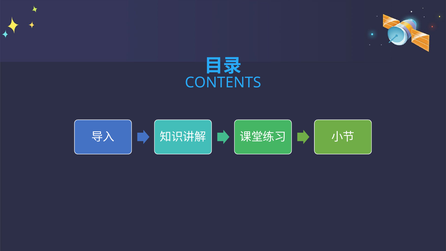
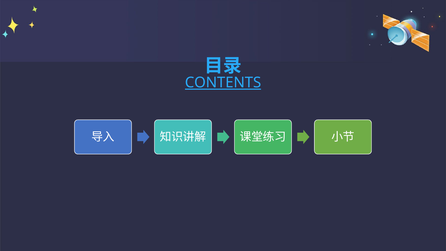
CONTENTS underline: none -> present (223, 83)
